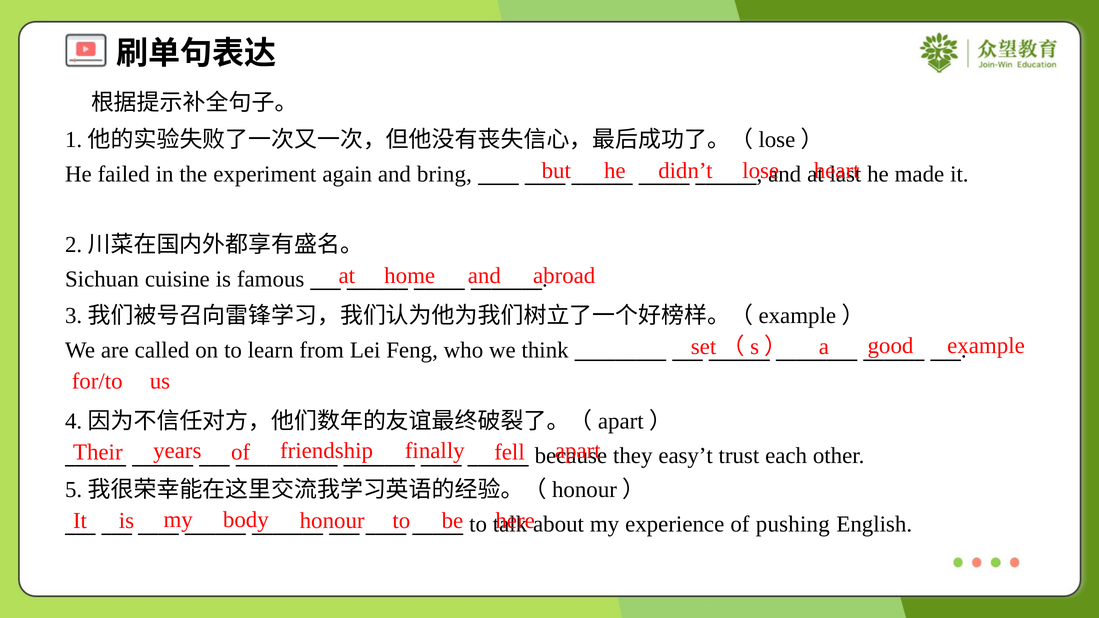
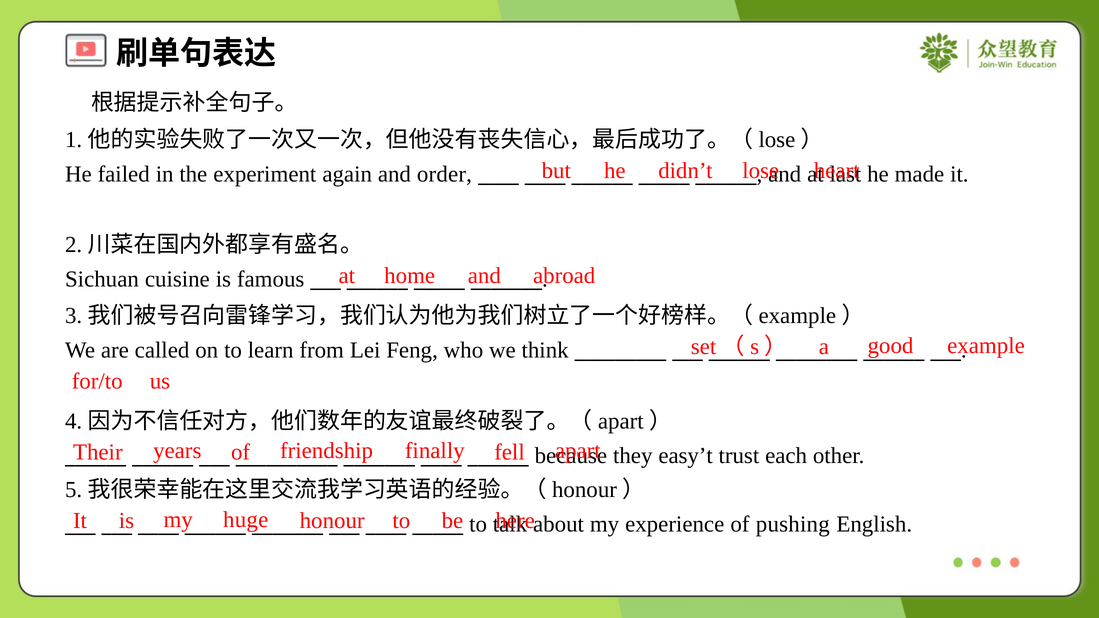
bring: bring -> order (444, 174)
body: body -> huge (246, 520)
